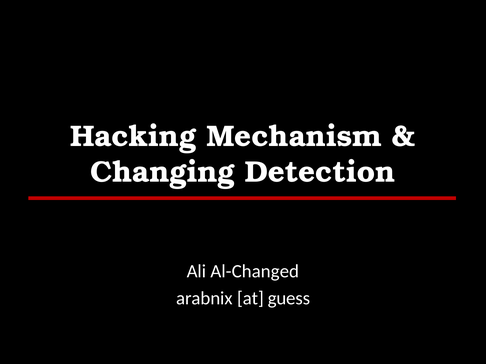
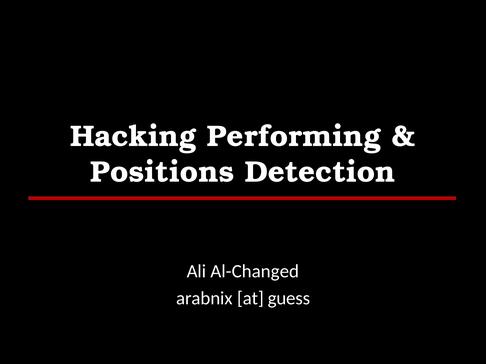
Mechanism: Mechanism -> Performing (294, 137)
Changing: Changing -> Positions (162, 172)
